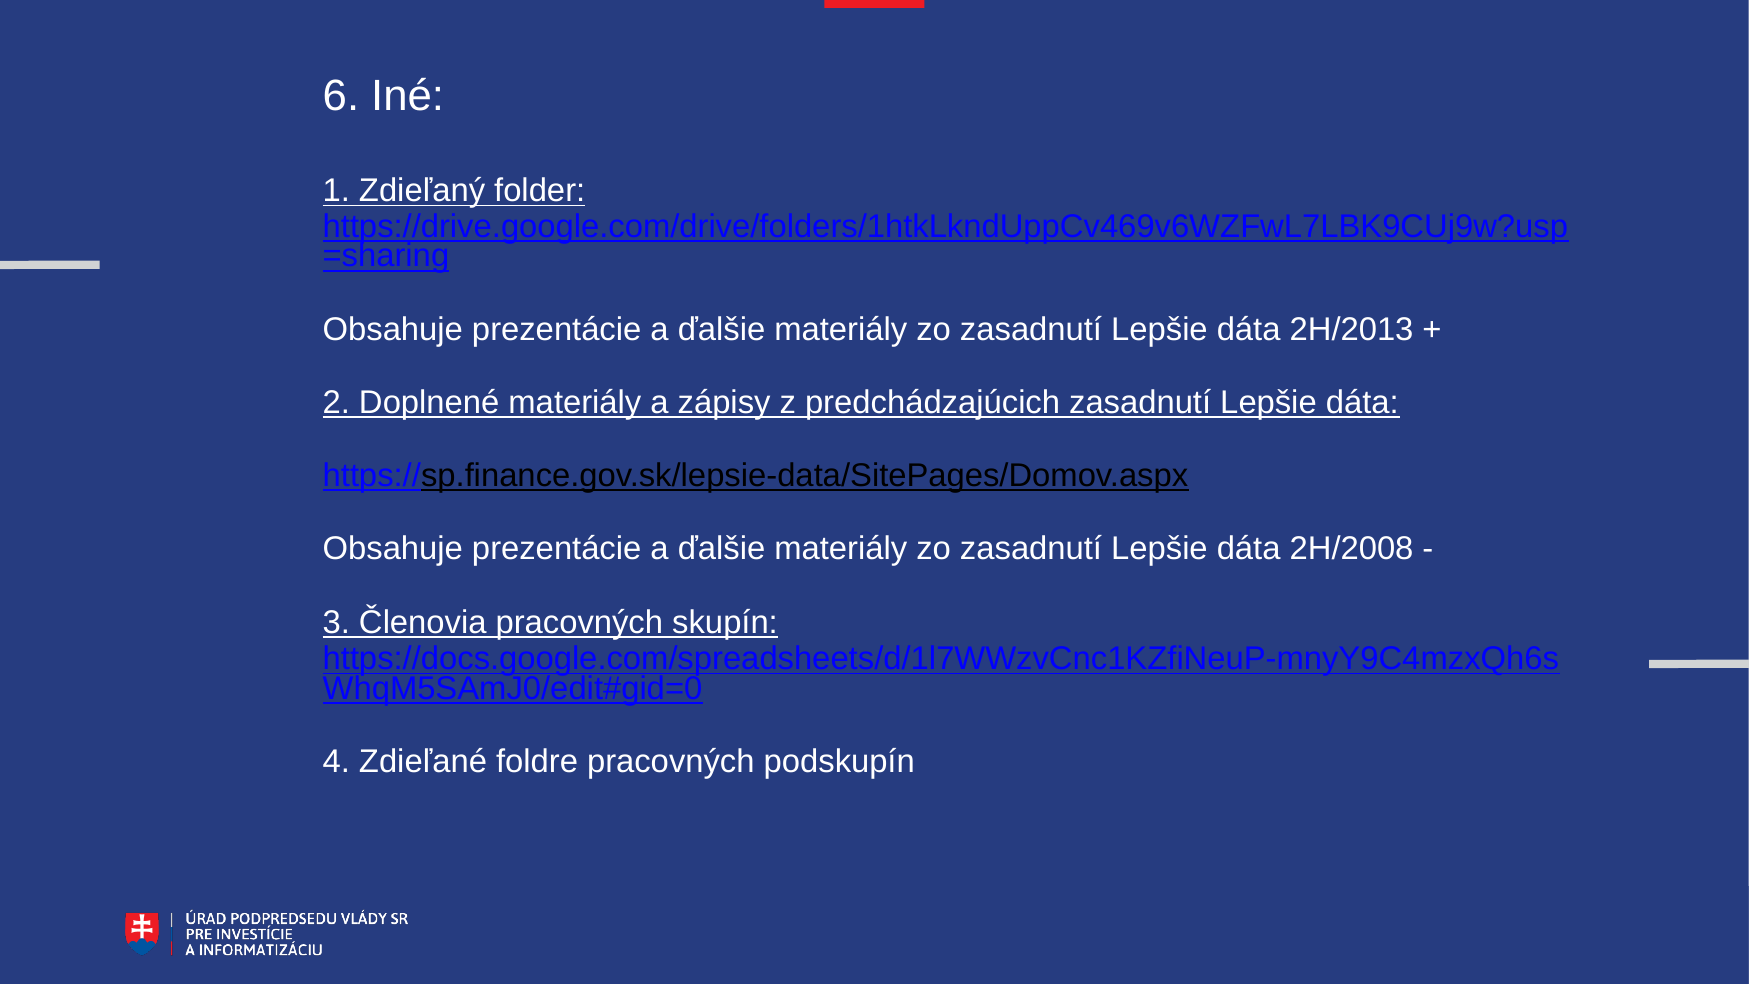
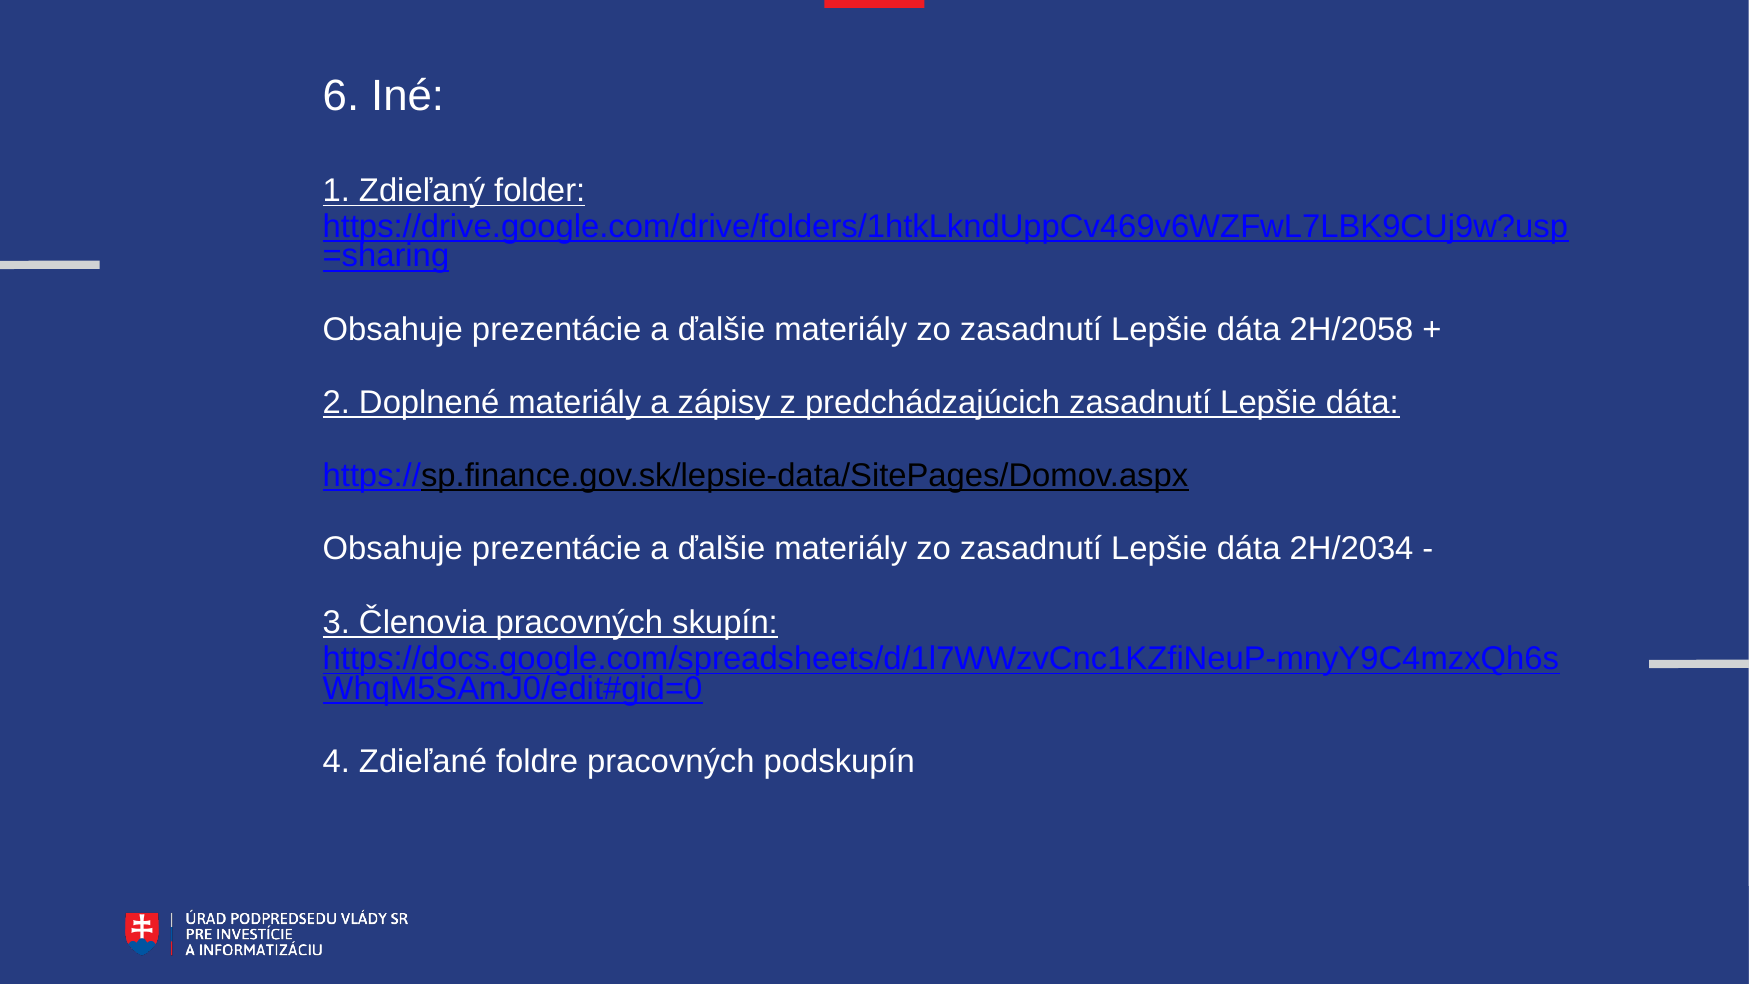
2H/2013: 2H/2013 -> 2H/2058 (1352, 329)
2H/2008: 2H/2008 -> 2H/2034 (1352, 549)
